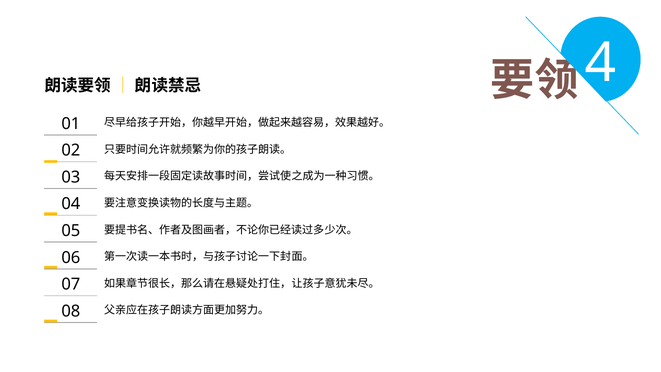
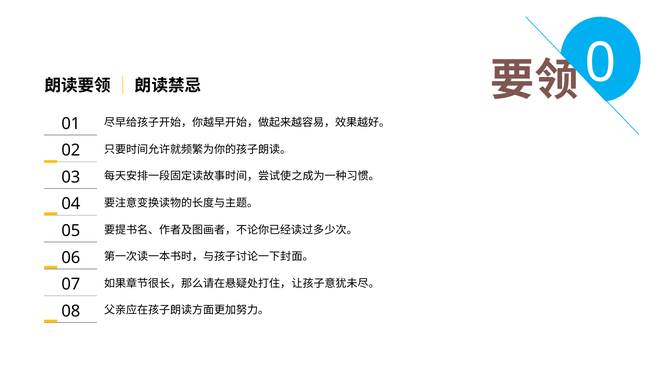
4: 4 -> 0 (601, 63)
